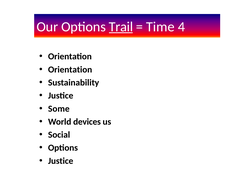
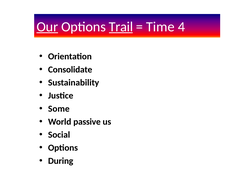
Our underline: none -> present (47, 27)
Orientation: Orientation -> Consolidate (70, 70)
devices: devices -> passive (87, 122)
Justice: Justice -> During (61, 161)
